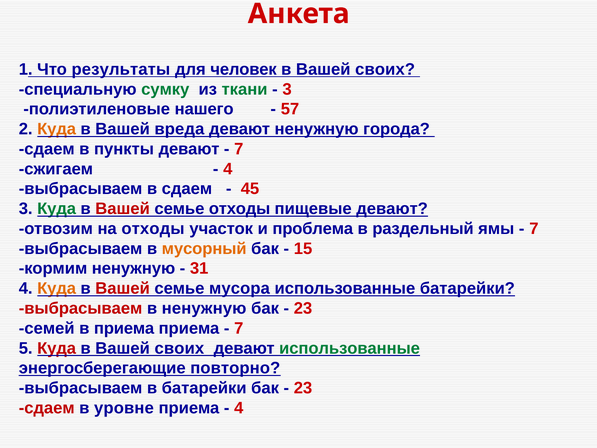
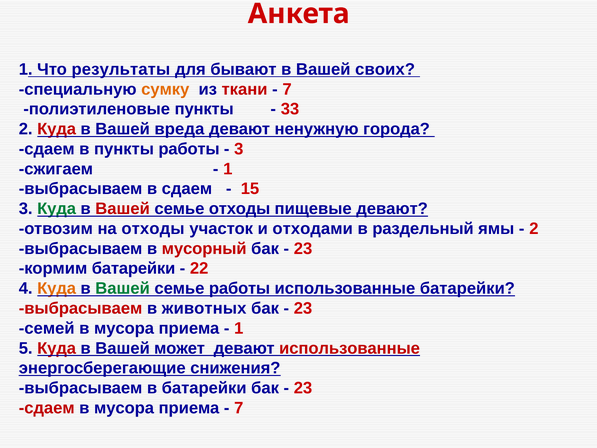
человек: человек -> бывают (243, 69)
сумку colour: green -> orange (165, 89)
ткани colour: green -> red (245, 89)
3: 3 -> 7 (287, 89)
полиэтиленовые нашего: нашего -> пункты (204, 109)
57: 57 -> 33 (290, 109)
Куда colour: orange -> red (57, 129)
пункты девают: девают -> работы (189, 149)
7: 7 -> 3 (239, 149)
4: 4 -> 1 (228, 169)
45: 45 -> 15 (250, 189)
проблема: проблема -> отходами (313, 229)
7: 7 -> 2 (534, 229)
мусорный colour: orange -> red (204, 248)
15: 15 -> 23 (303, 248)
кормим ненужную: ненужную -> батарейки (134, 268)
31: 31 -> 22 (199, 268)
Вашей colour: red -> green (123, 288)
семье мусора: мусора -> работы (240, 288)
в ненужную: ненужную -> животных (204, 308)
приема: приема -> мусора (124, 328)
7: 7 -> 1 (239, 328)
своих: своих -> может (180, 348)
использованные colour: green -> red (350, 348)
повторно: повторно -> снижения (235, 368)
уровне: уровне -> мусора (124, 408)
4: 4 -> 7 (239, 408)
